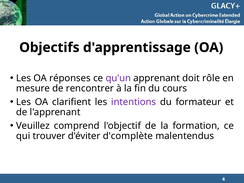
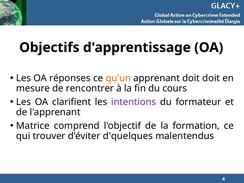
qu'un colour: purple -> orange (118, 78)
doit rôle: rôle -> doit (211, 78)
Veuillez: Veuillez -> Matrice (33, 126)
d'complète: d'complète -> d'quelques (128, 136)
